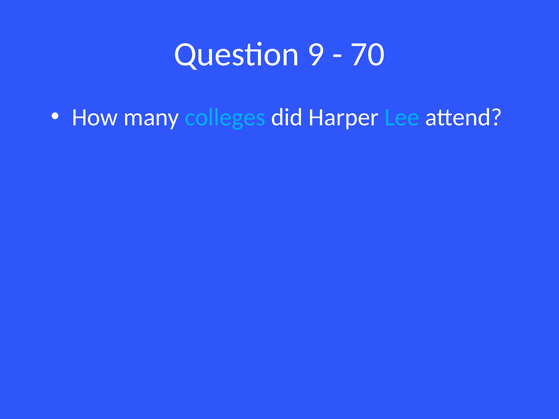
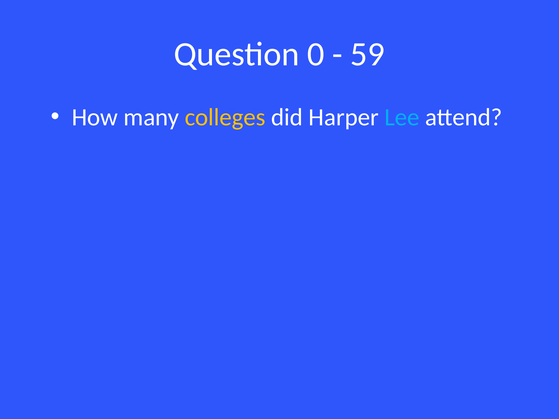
9: 9 -> 0 (316, 54)
70: 70 -> 59 (368, 54)
colleges colour: light blue -> yellow (225, 117)
